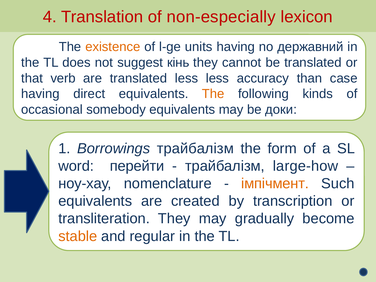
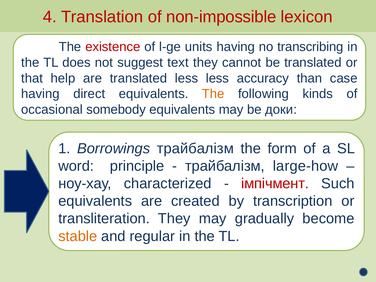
non-especially: non-especially -> non-impossible (221, 17)
existence colour: orange -> red (113, 47)
державний: державний -> transcribing (310, 47)
кінь: кінь -> text (178, 63)
verb: verb -> help (63, 78)
перейти: перейти -> principle (137, 166)
nomenclature: nomenclature -> characterized (168, 184)
імпічмент colour: orange -> red (275, 184)
